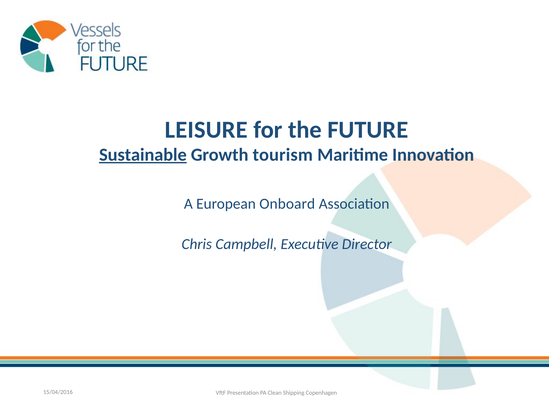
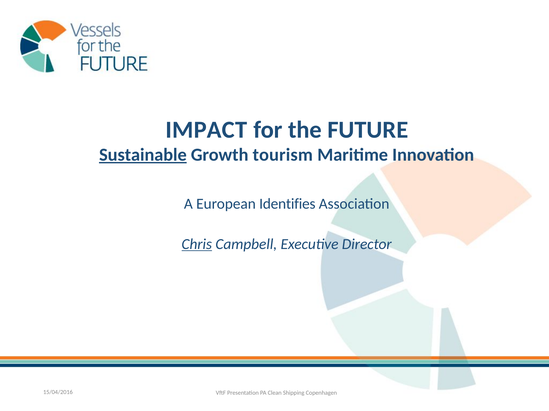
LEISURE: LEISURE -> IMPACT (206, 130)
Onboard: Onboard -> Identifies (287, 204)
Chris underline: none -> present (197, 245)
